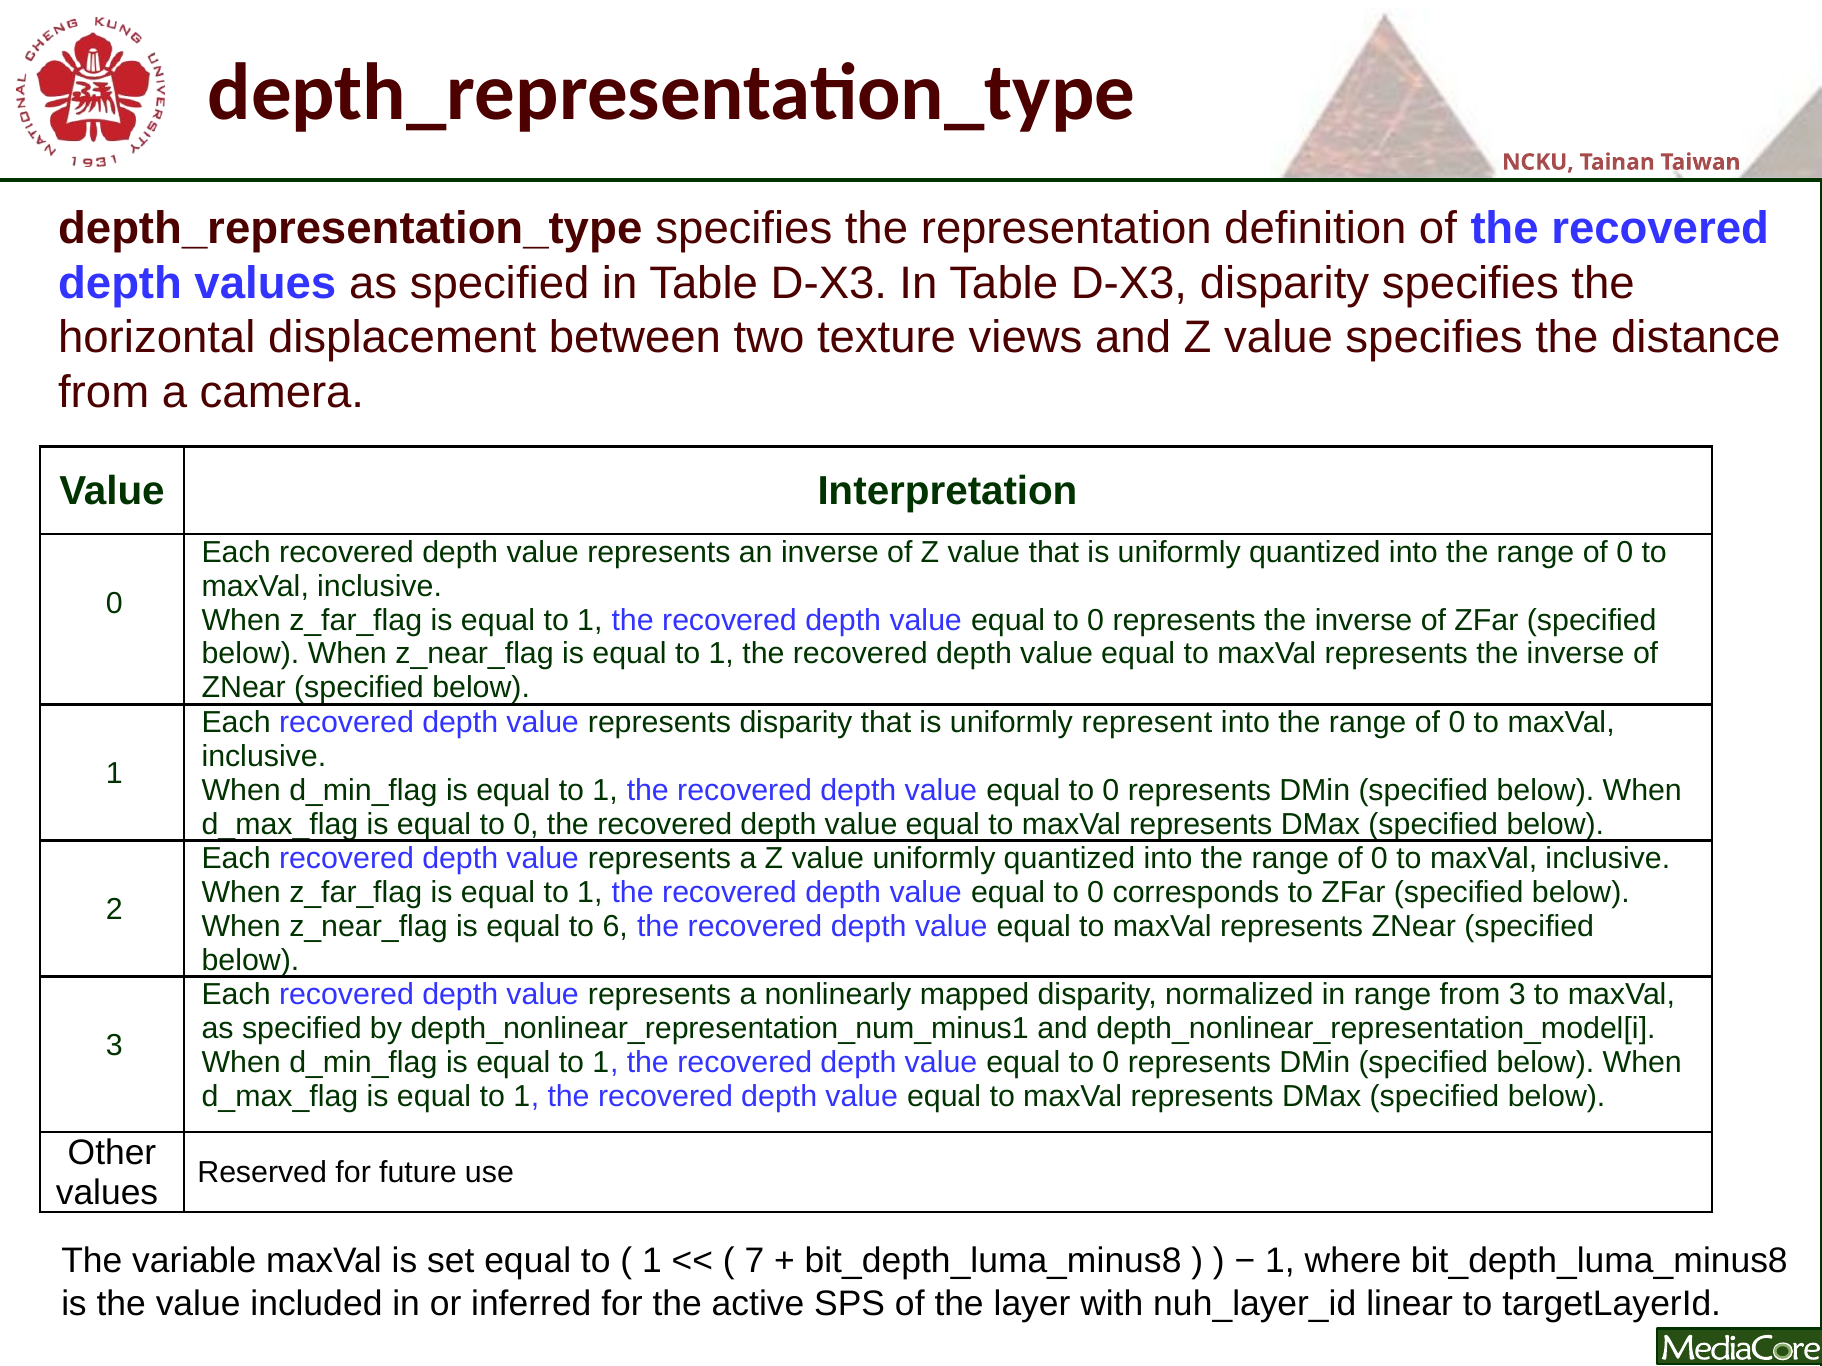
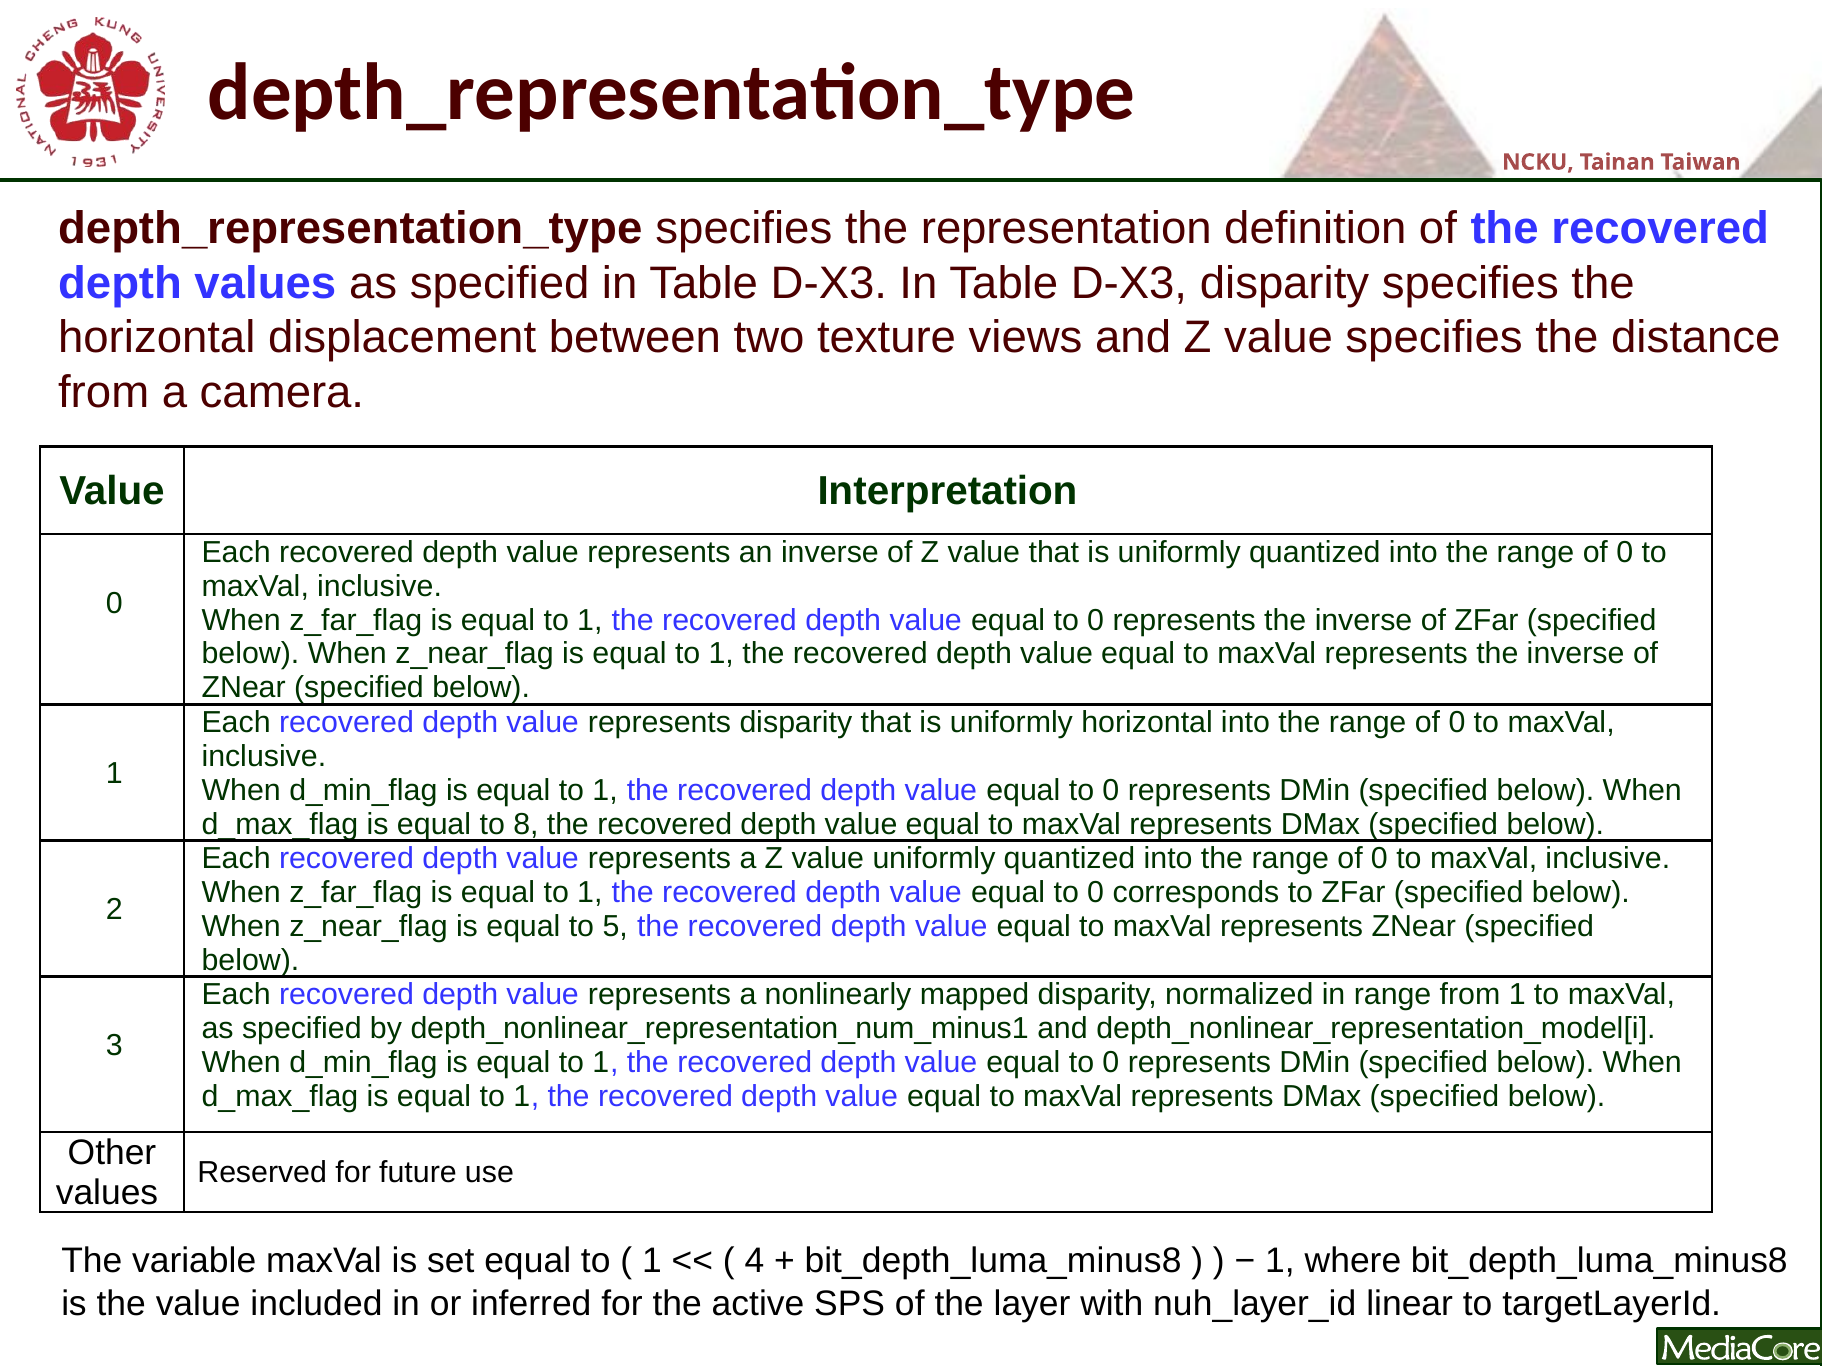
uniformly represent: represent -> horizontal (1147, 722)
is equal to 0: 0 -> 8 (526, 824)
6: 6 -> 5 (615, 926)
from 3: 3 -> 1 (1517, 994)
7: 7 -> 4 (754, 1262)
